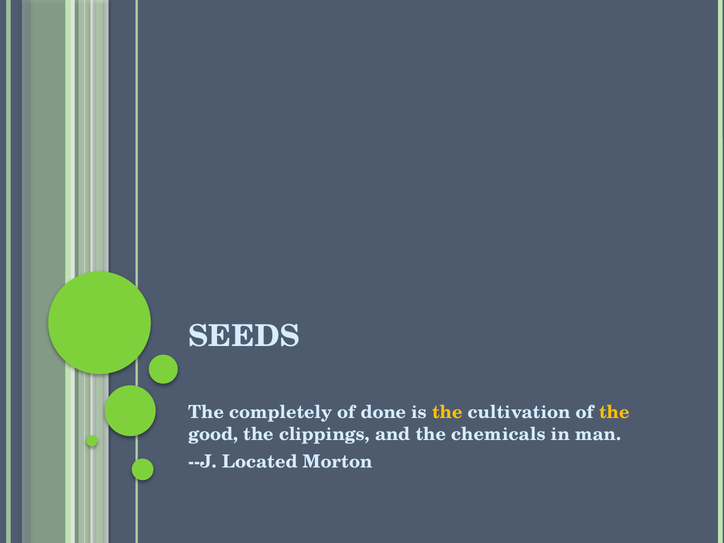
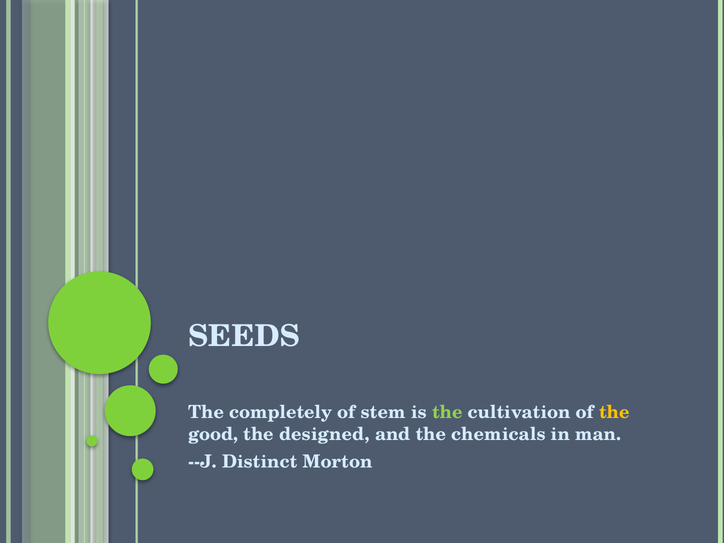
done: done -> stem (383, 412)
the colour: yellow -> light green (447, 412)
clippings: clippings -> designed (324, 434)
Located: Located -> Distinct (260, 462)
